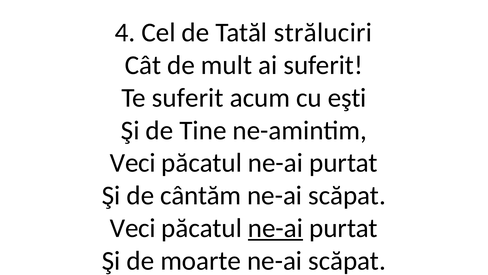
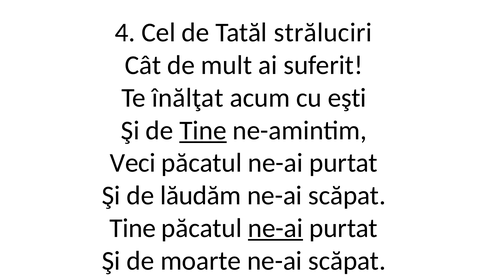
Te suferit: suferit -> înălţat (188, 98)
Tine underline: none -> present (203, 130)
cântăm: cântăm -> lăudăm (201, 195)
Veci: Veci -> Tine (133, 228)
